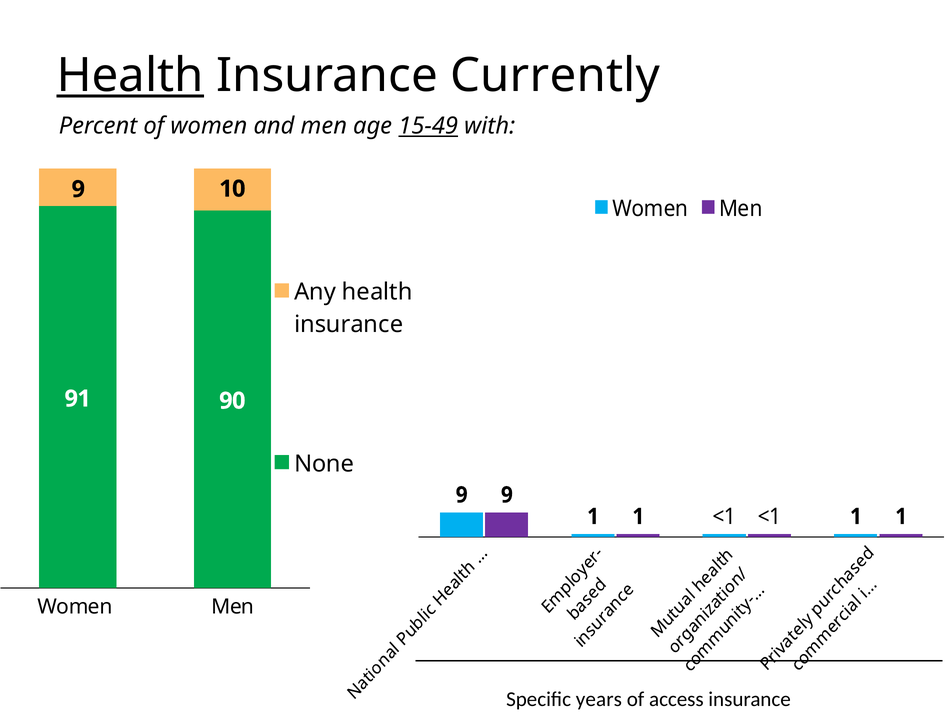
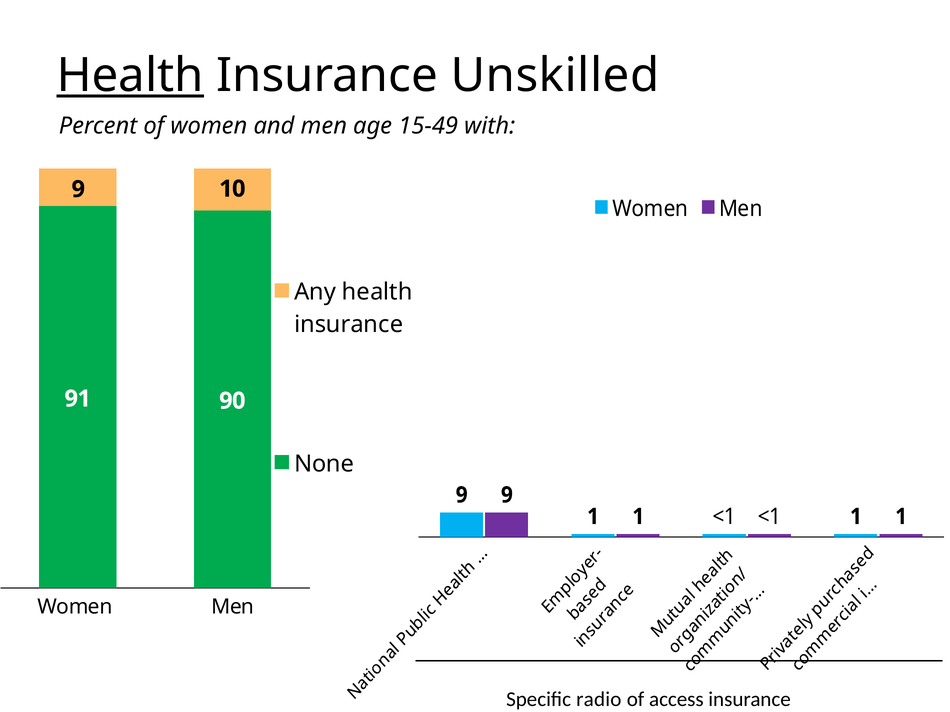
Currently: Currently -> Unskilled (555, 75)
15-49 underline: present -> none (428, 126)
years: years -> radio (599, 700)
